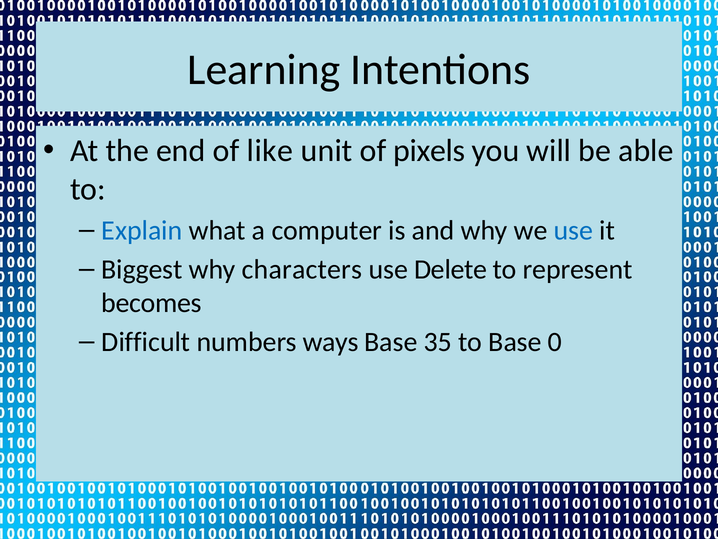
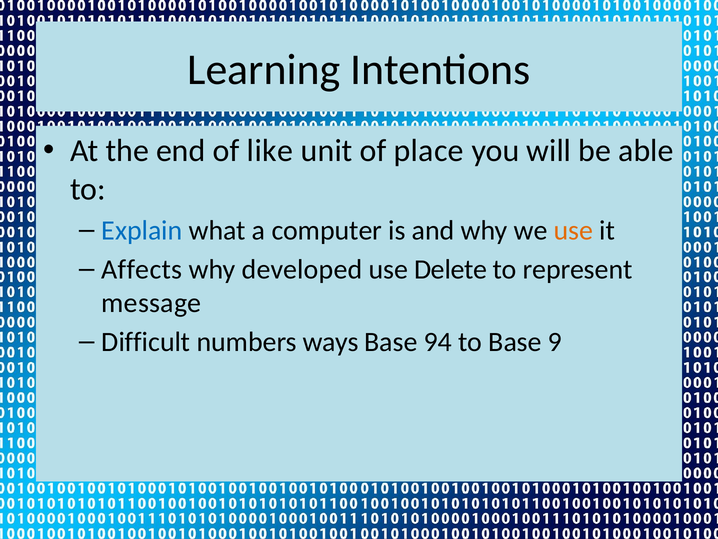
pixels: pixels -> place (429, 151)
use colour: blue -> orange (573, 230)
Biggest: Biggest -> Affects (142, 269)
characters: characters -> developed (302, 269)
becomes: becomes -> message (151, 303)
35: 35 -> 94 (438, 342)
0: 0 -> 9 (555, 342)
